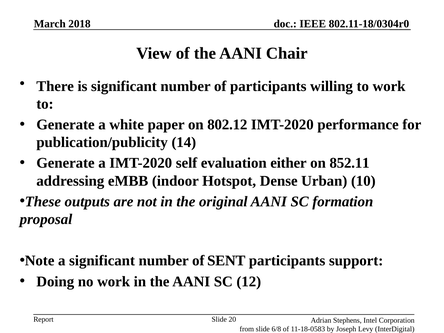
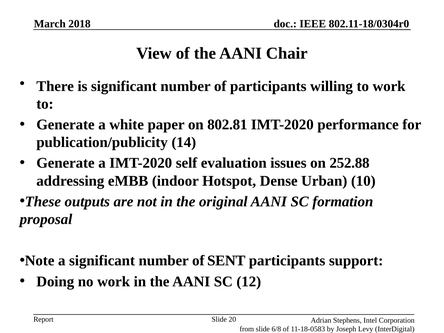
802.12: 802.12 -> 802.81 (227, 125)
either: either -> issues (288, 163)
852.11: 852.11 -> 252.88 (350, 163)
